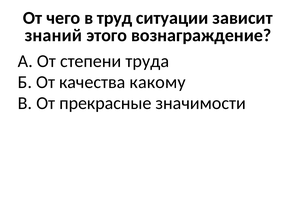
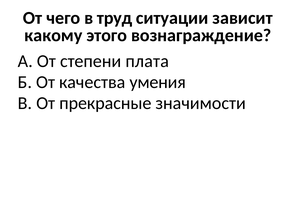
знаний: знаний -> какому (53, 35)
труда: труда -> плата (147, 61)
какому: какому -> умения (158, 82)
